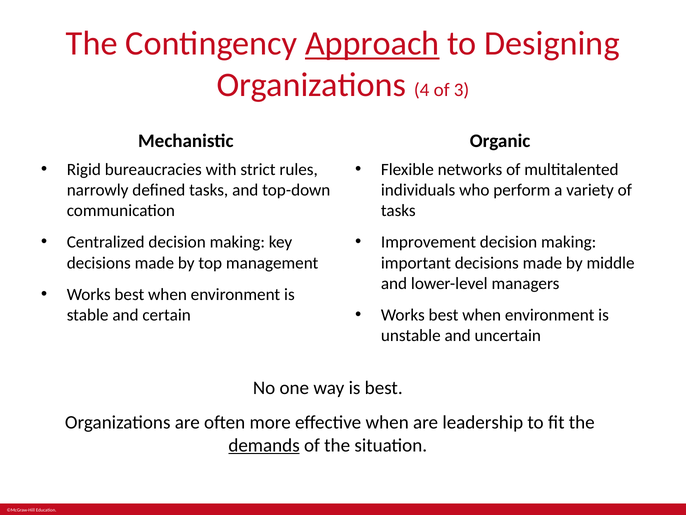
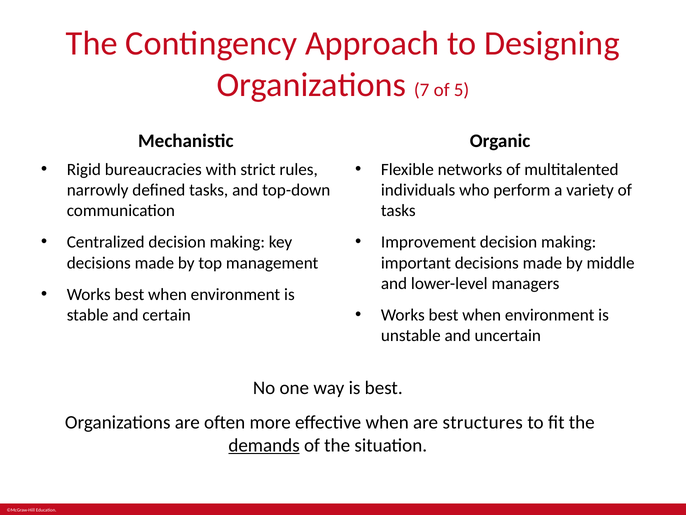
Approach underline: present -> none (372, 44)
4: 4 -> 7 (422, 90)
3: 3 -> 5 (462, 90)
leadership: leadership -> structures (483, 422)
